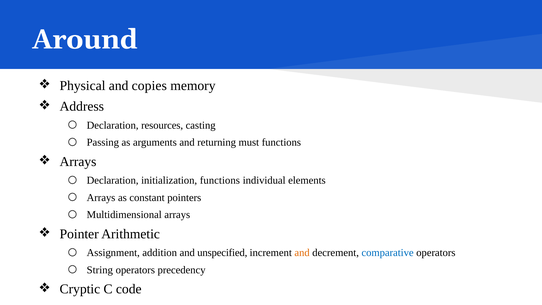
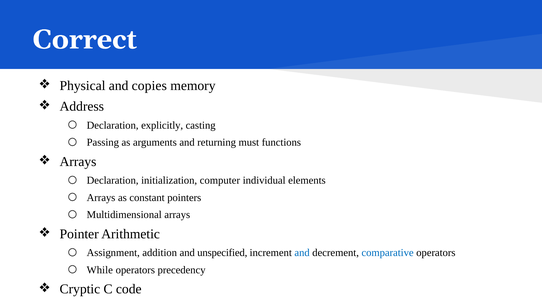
Around: Around -> Correct (85, 39)
resources: resources -> explicitly (162, 125)
initialization functions: functions -> computer (220, 180)
and colour: orange -> blue (302, 253)
String: String -> While (100, 270)
